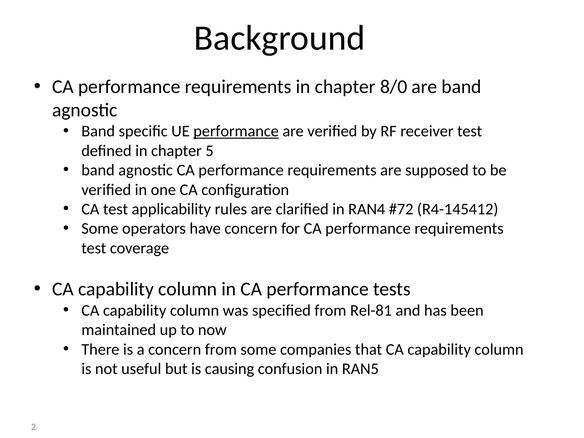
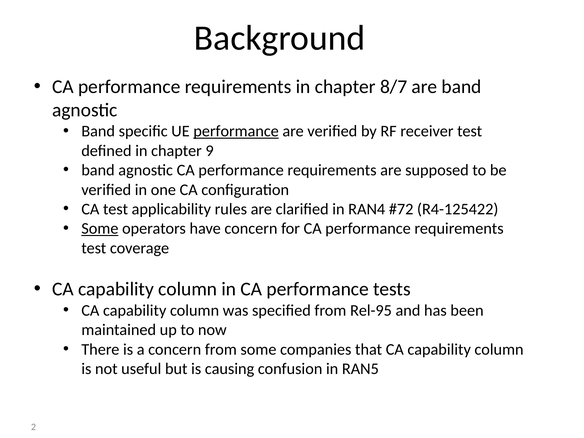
8/0: 8/0 -> 8/7 (394, 87)
5: 5 -> 9 (210, 151)
R4-145412: R4-145412 -> R4-125422 (458, 209)
Some underline: none -> present (100, 229)
Rel-81: Rel-81 -> Rel-95 (371, 310)
